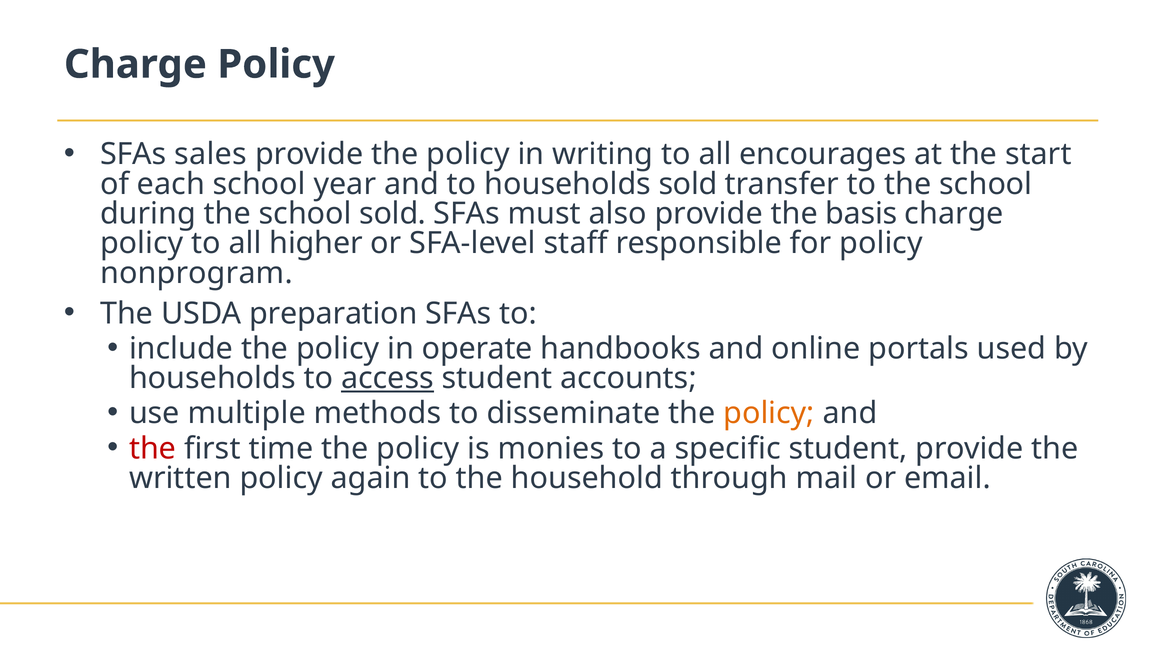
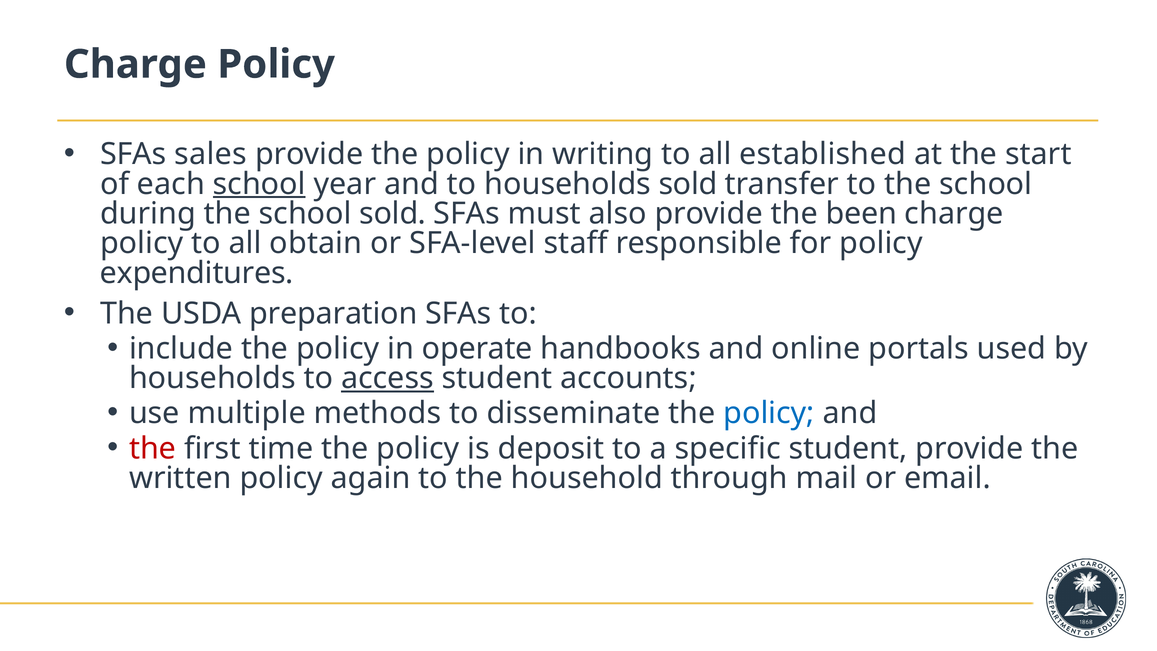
encourages: encourages -> established (823, 154)
school underline: none -> present (259, 184)
basis: basis -> been (861, 214)
higher: higher -> obtain (316, 243)
nonprogram: nonprogram -> expenditures (197, 273)
policy colour: orange -> blue (769, 413)
monies: monies -> deposit (551, 448)
